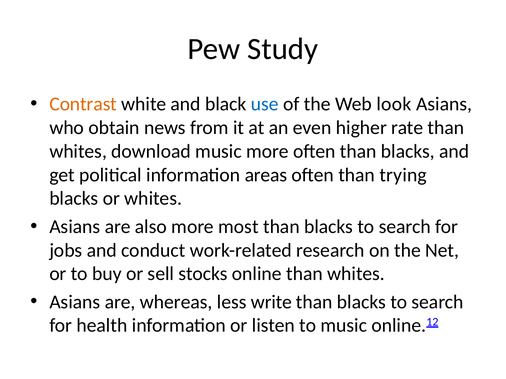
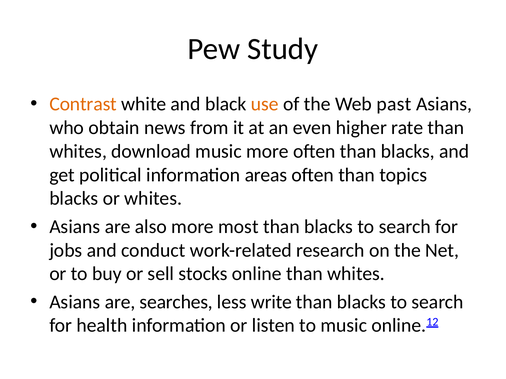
use colour: blue -> orange (265, 104)
look: look -> past (394, 104)
trying: trying -> topics (403, 175)
whereas: whereas -> searches (176, 302)
